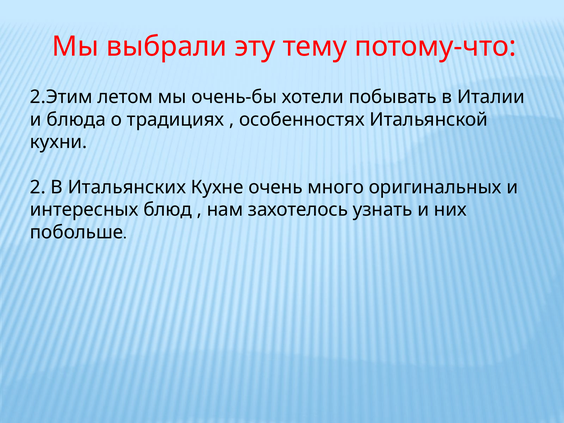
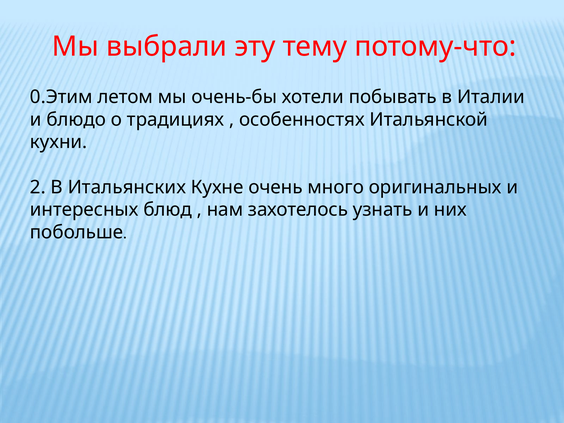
2.Этим: 2.Этим -> 0.Этим (61, 97)
блюда: блюда -> блюдо (76, 119)
